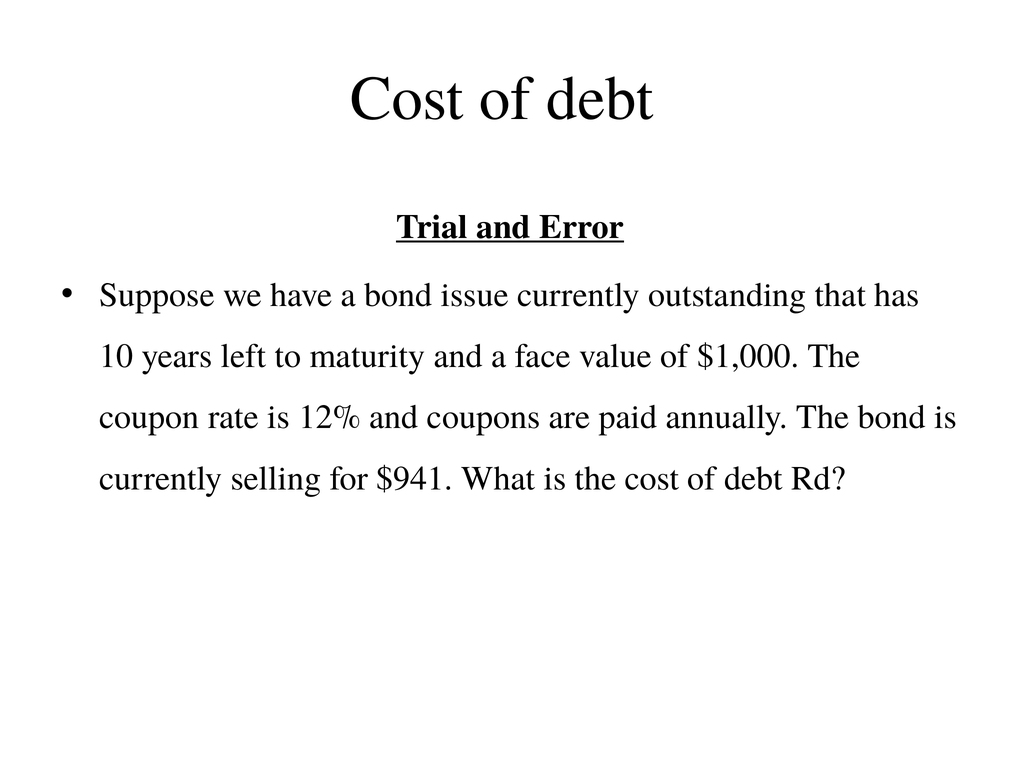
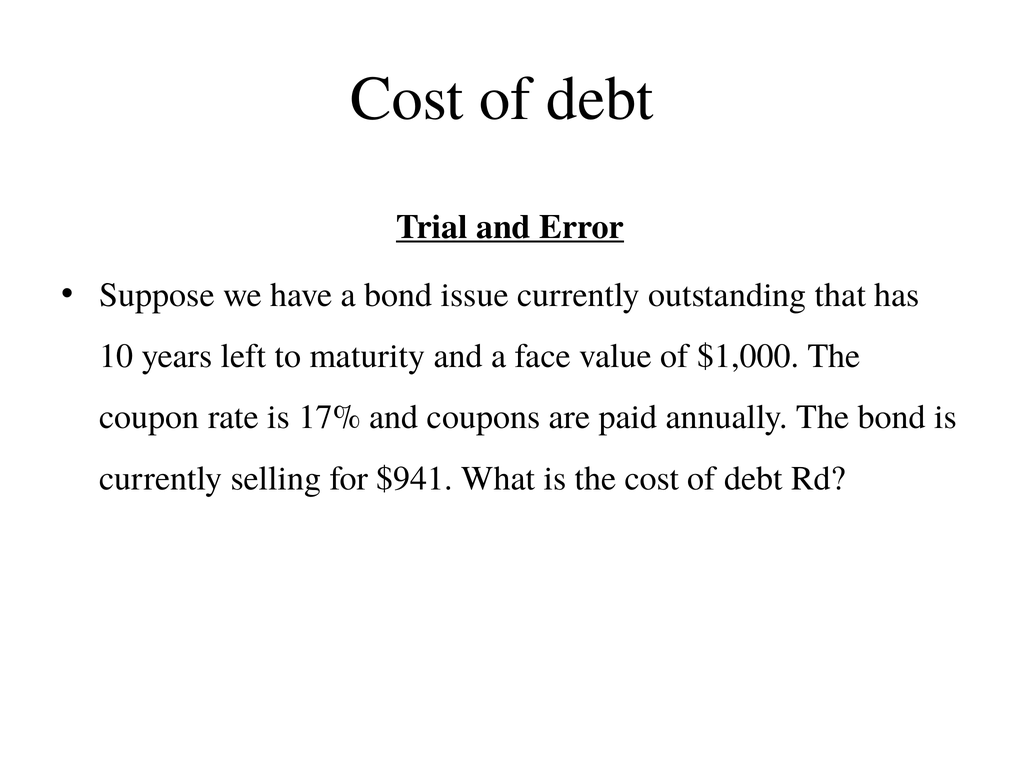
12%: 12% -> 17% (330, 417)
